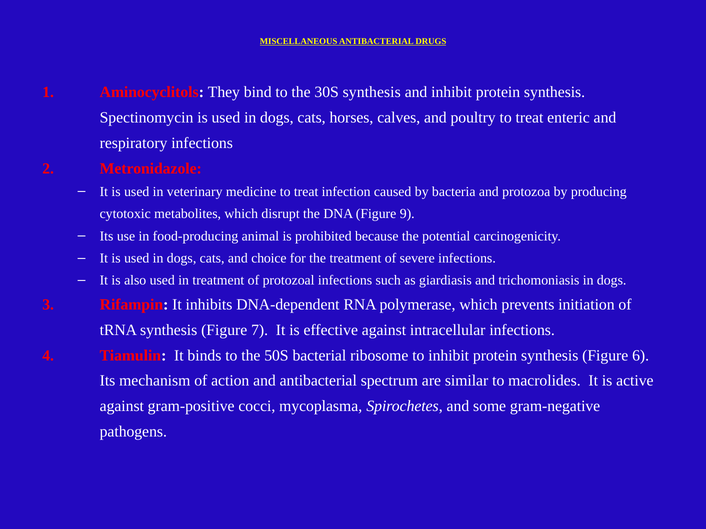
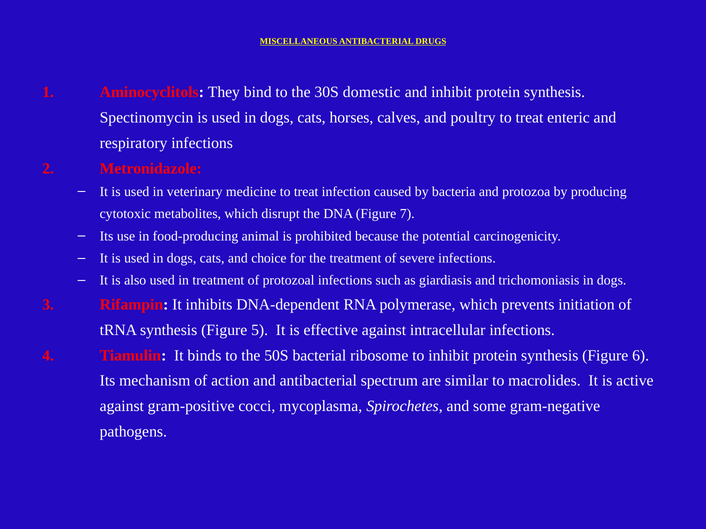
30S synthesis: synthesis -> domestic (372, 92)
9: 9 -> 7 (407, 214)
7: 7 -> 5 (260, 330)
